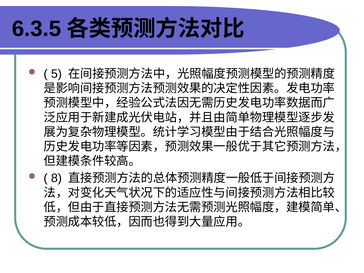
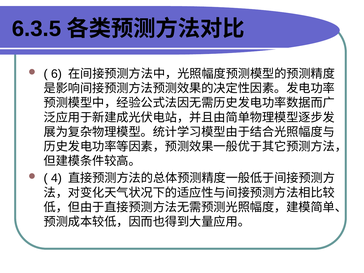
5: 5 -> 6 (56, 74)
8: 8 -> 4 (56, 178)
